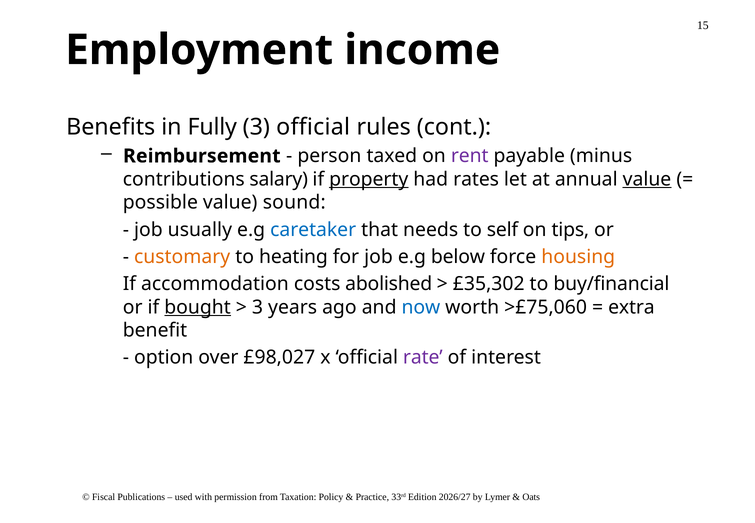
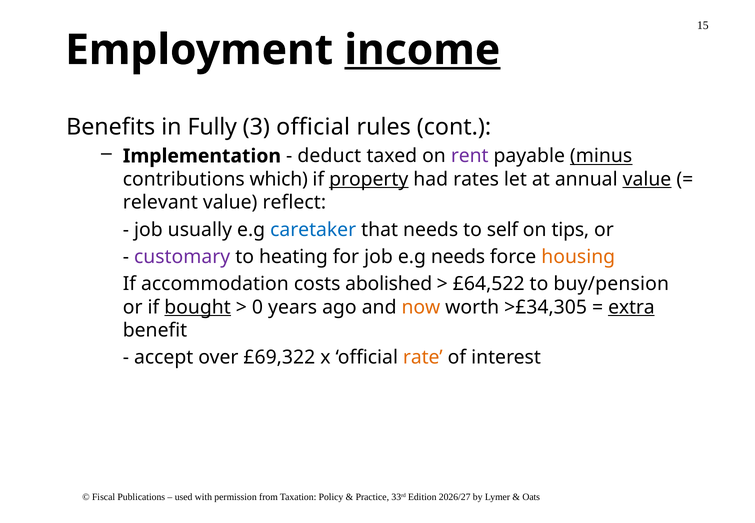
income underline: none -> present (422, 50)
Reimbursement: Reimbursement -> Implementation (202, 156)
person: person -> deduct (329, 156)
minus underline: none -> present (601, 156)
salary: salary -> which (279, 179)
possible: possible -> relevant (160, 202)
sound: sound -> reflect (294, 202)
customary colour: orange -> purple (182, 257)
e.g below: below -> needs (458, 257)
£35,302: £35,302 -> £64,522 (489, 284)
buy/financial: buy/financial -> buy/pension (611, 284)
3: 3 -> 0 (257, 307)
now colour: blue -> orange (421, 307)
>£75,060: >£75,060 -> >£34,305 (546, 307)
extra underline: none -> present (631, 307)
option: option -> accept (164, 357)
£98,027: £98,027 -> £69,322 (279, 357)
rate colour: purple -> orange (423, 357)
